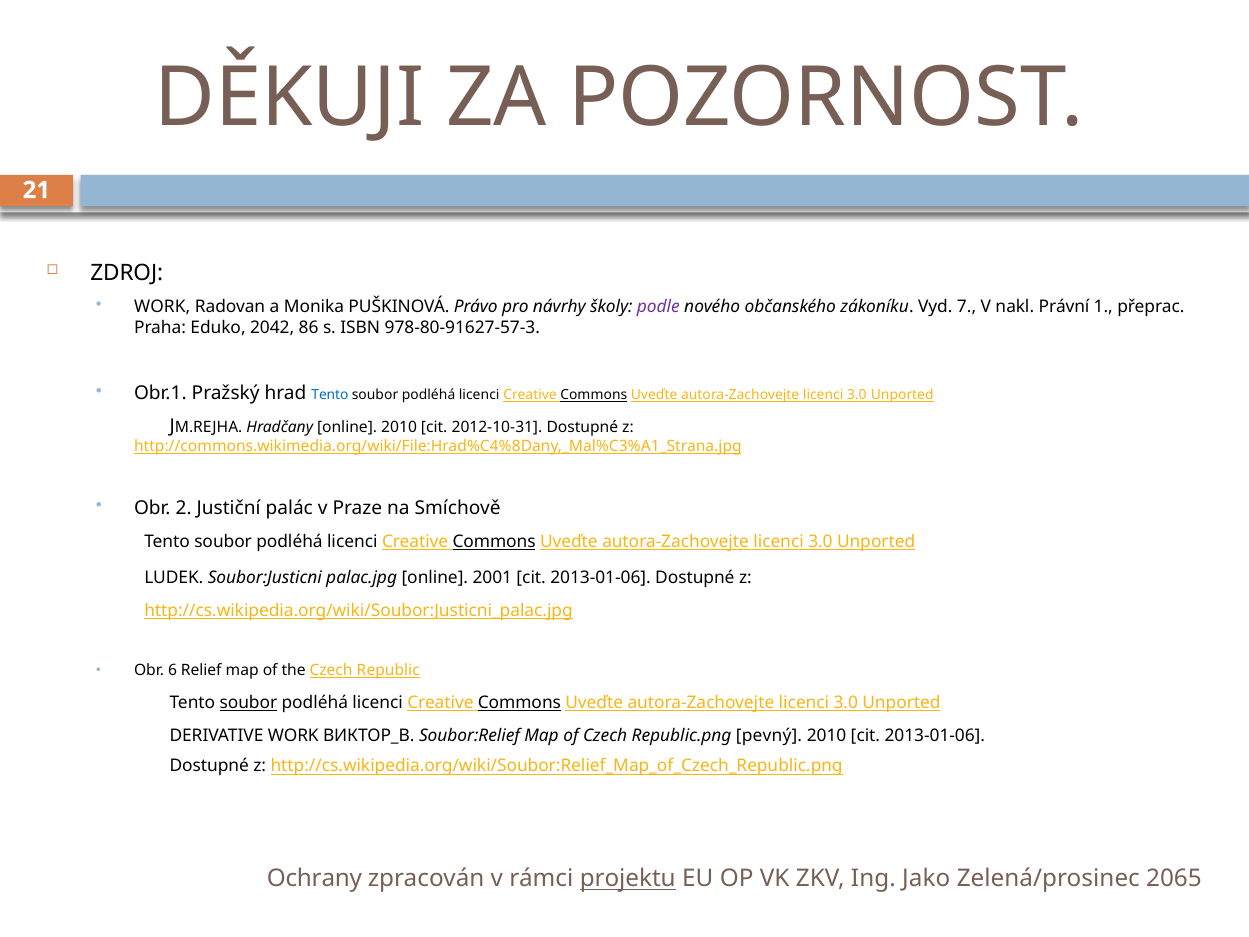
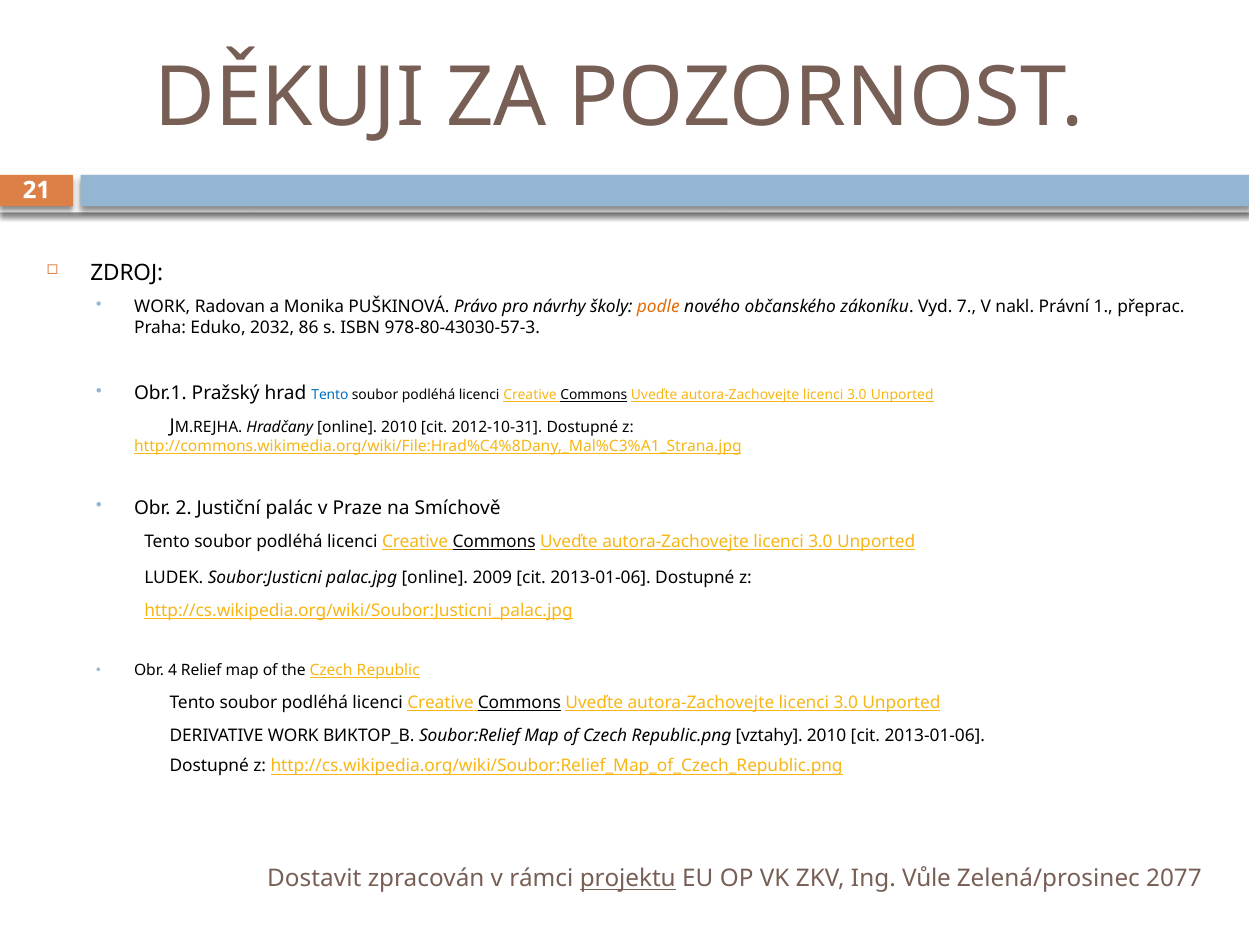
podle colour: purple -> orange (658, 306)
2042: 2042 -> 2032 (272, 327)
978-80-91627-57-3: 978-80-91627-57-3 -> 978-80-43030-57-3 (462, 327)
2001: 2001 -> 2009 (492, 577)
6: 6 -> 4 (173, 671)
soubor underline: present -> none (248, 703)
pevný: pevný -> vztahy (769, 736)
Ochrany: Ochrany -> Dostavit (314, 879)
Jako: Jako -> Vůle (926, 879)
2065: 2065 -> 2077 (1174, 879)
